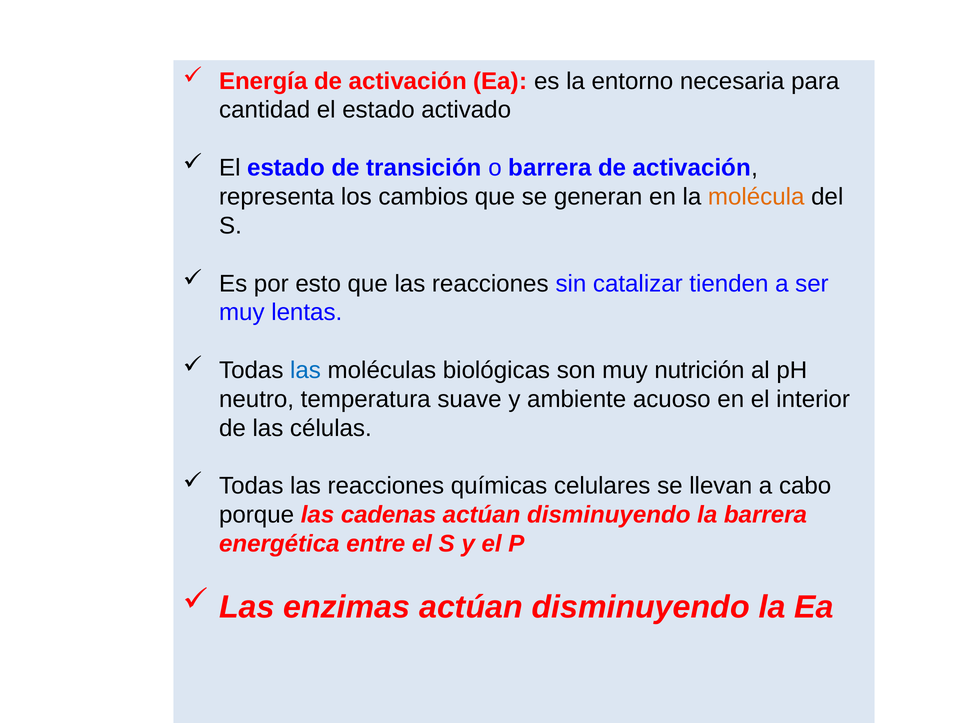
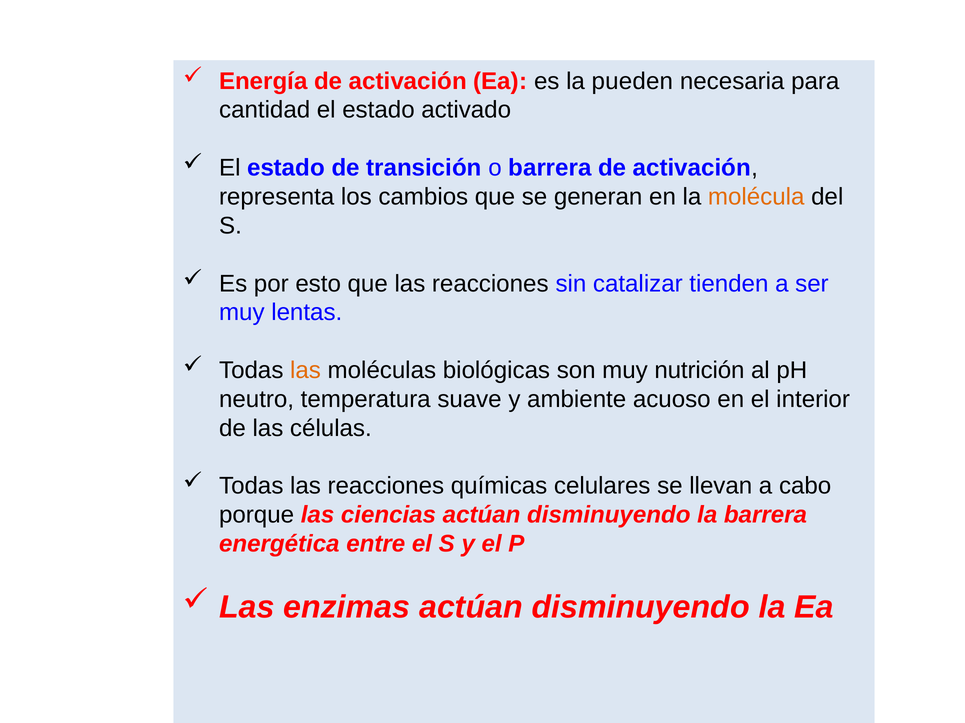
entorno: entorno -> pueden (632, 81)
las colour: blue -> orange (305, 371)
cadenas: cadenas -> ciencias (388, 515)
